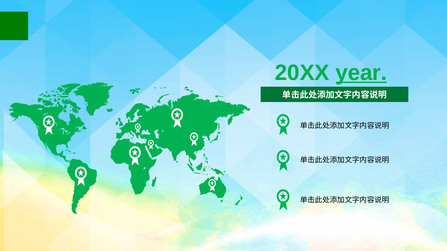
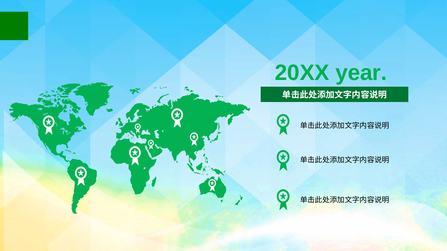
year underline: present -> none (361, 73)
